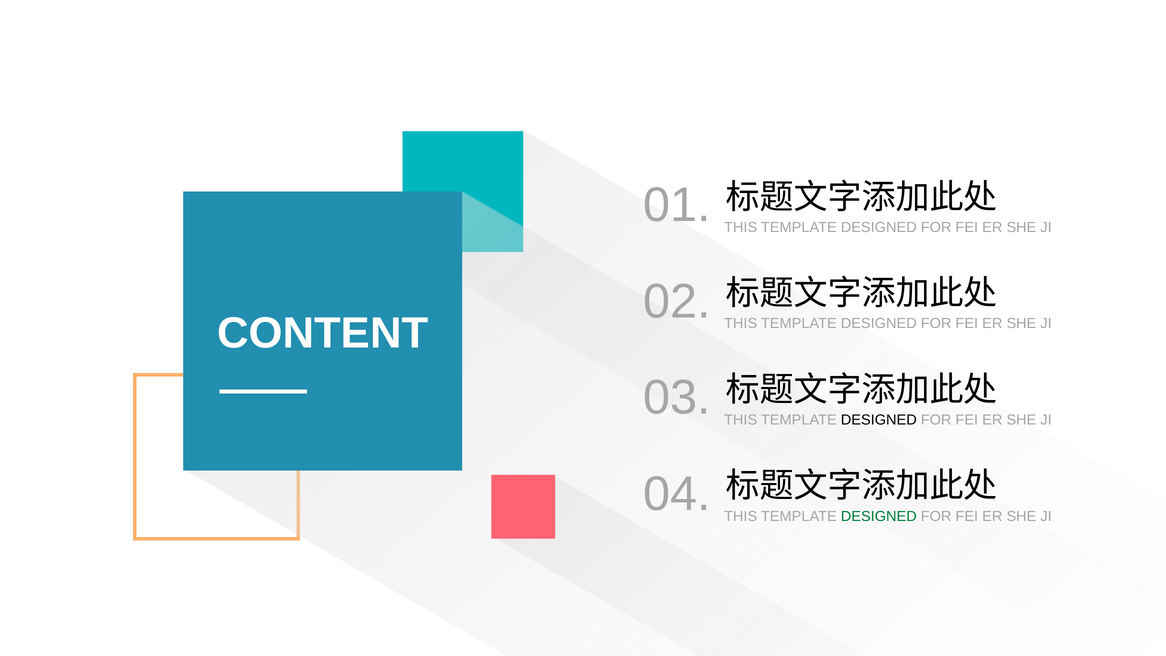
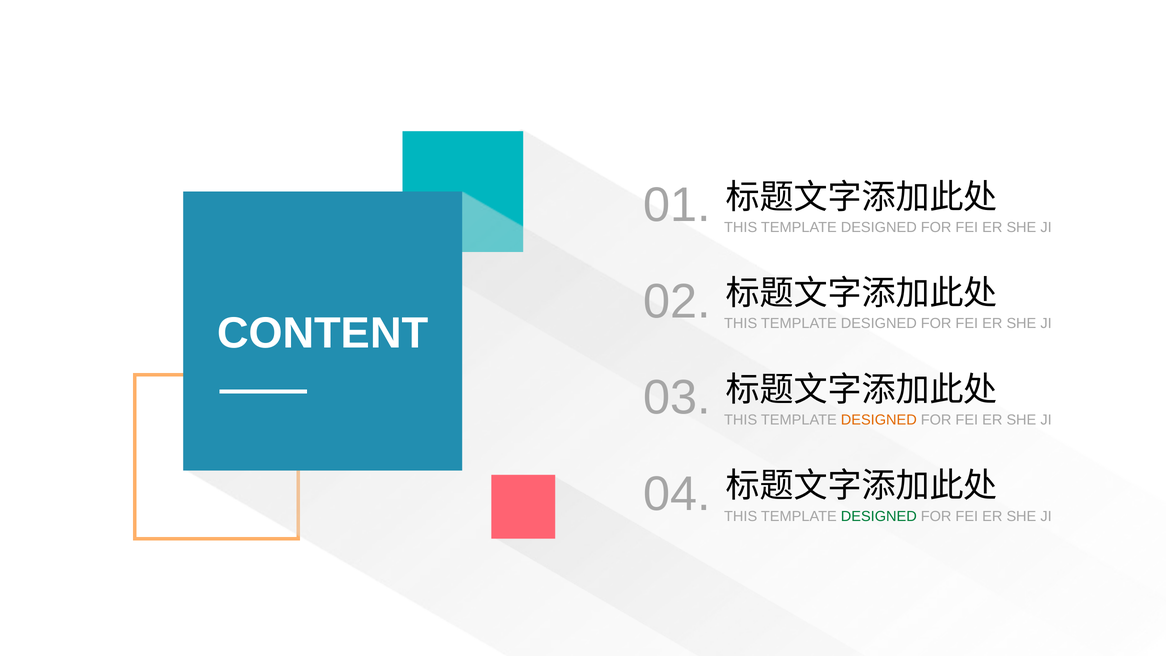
DESIGNED colour: black -> orange (879, 420)
